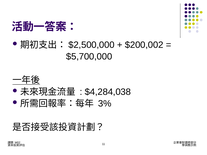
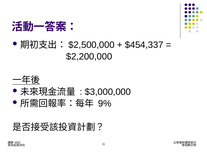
$200,002: $200,002 -> $454,337 (144, 45)
$5,700,000: $5,700,000 -> $2,200,000 (89, 57)
$4,284,038: $4,284,038 -> $3,000,000 (108, 92)
3%: 3% -> 9% (105, 104)
